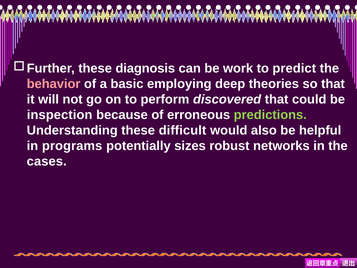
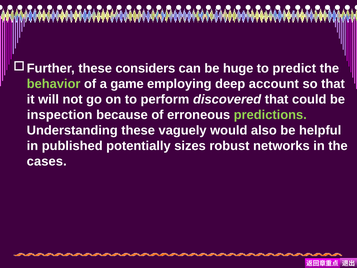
diagnosis: diagnosis -> considers (145, 68)
work: work -> huge (238, 68)
behavior colour: pink -> light green (54, 84)
basic: basic -> game (127, 84)
theories: theories -> account (274, 84)
difficult: difficult -> vaguely (183, 130)
programs: programs -> published (72, 146)
